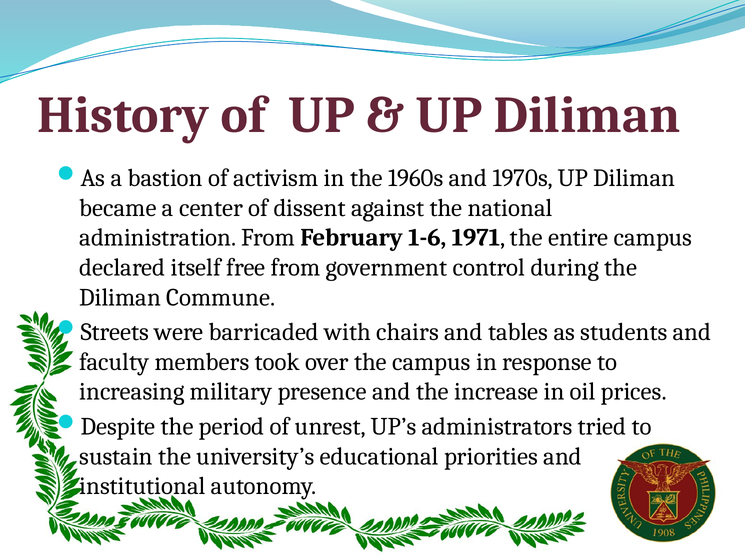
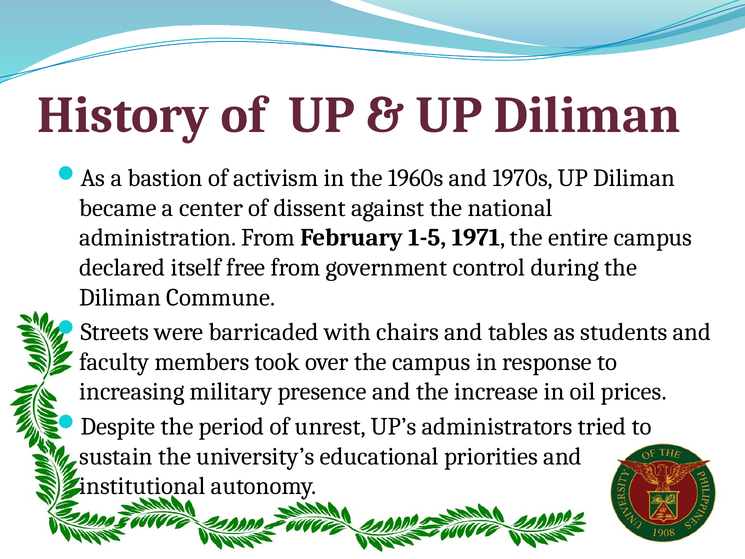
1-6: 1-6 -> 1-5 (427, 238)
